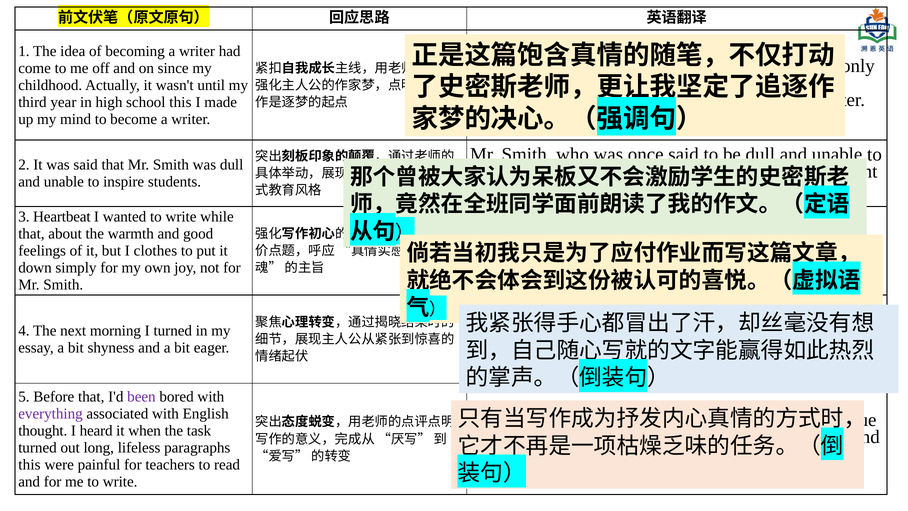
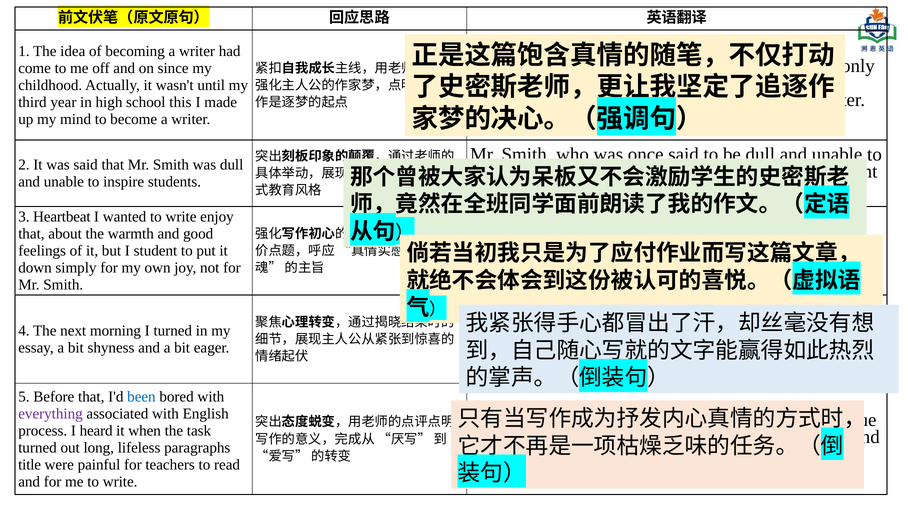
while: while -> enjoy (217, 217)
clothes: clothes -> student (155, 251)
been colour: purple -> blue (141, 396)
thought: thought -> process (43, 430)
this: this -> title (30, 464)
